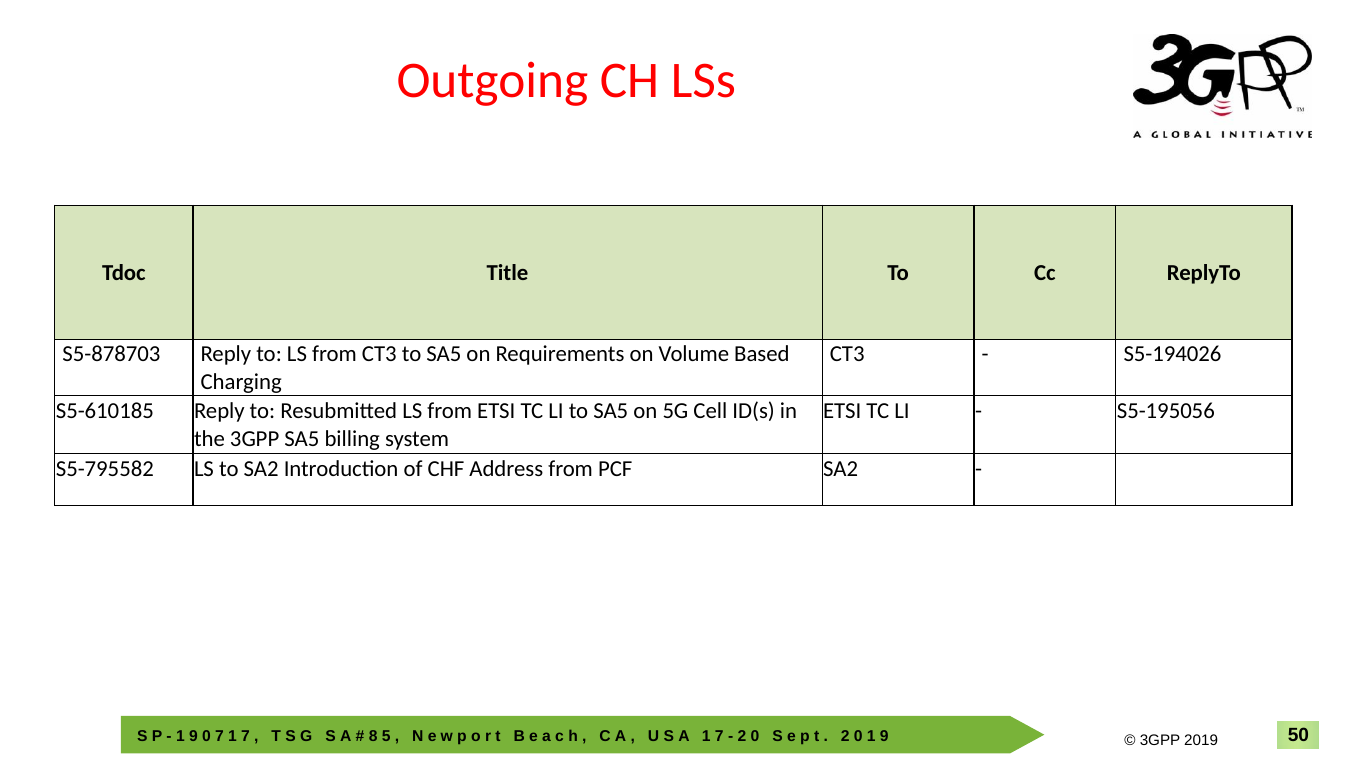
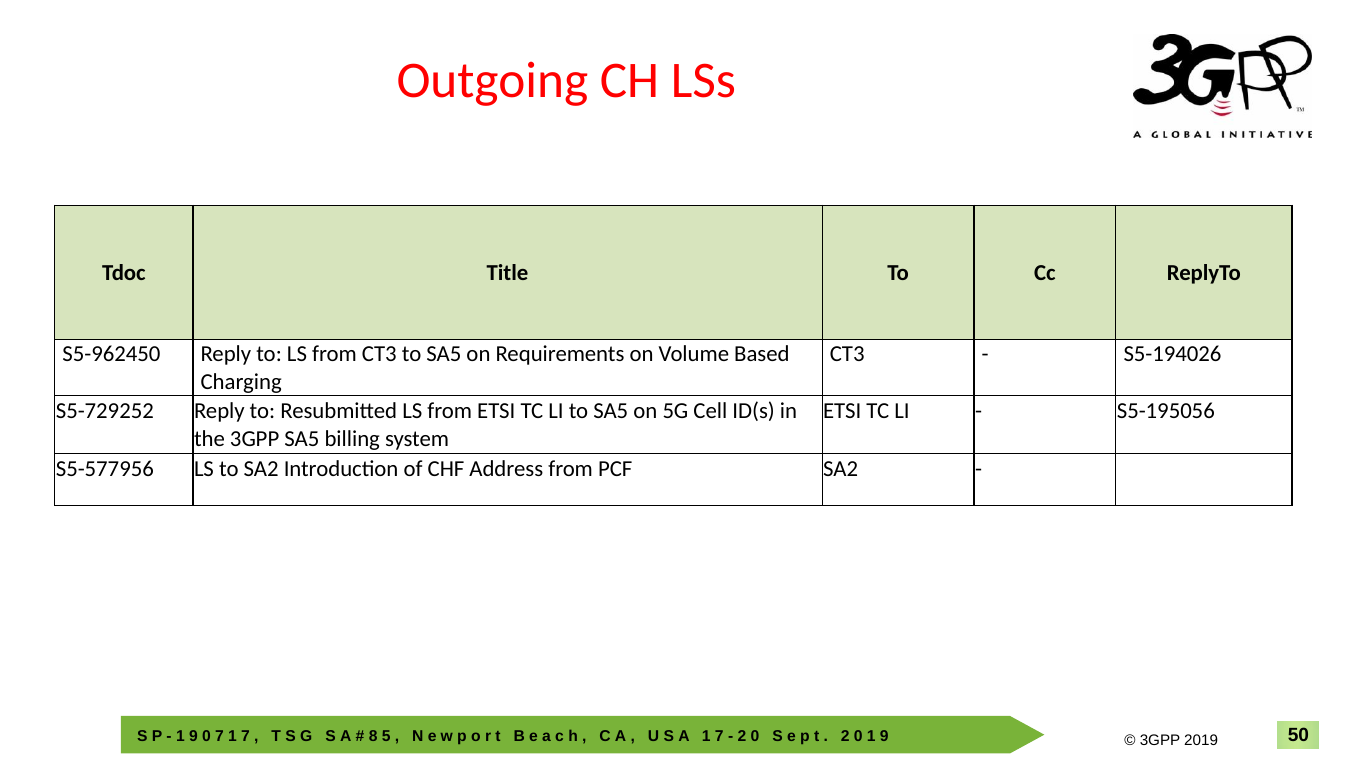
S5-878703: S5-878703 -> S5-962450 (111, 354)
S5-610185: S5-610185 -> S5-729252 (105, 411)
S5-795582: S5-795582 -> S5-577956 (105, 469)
